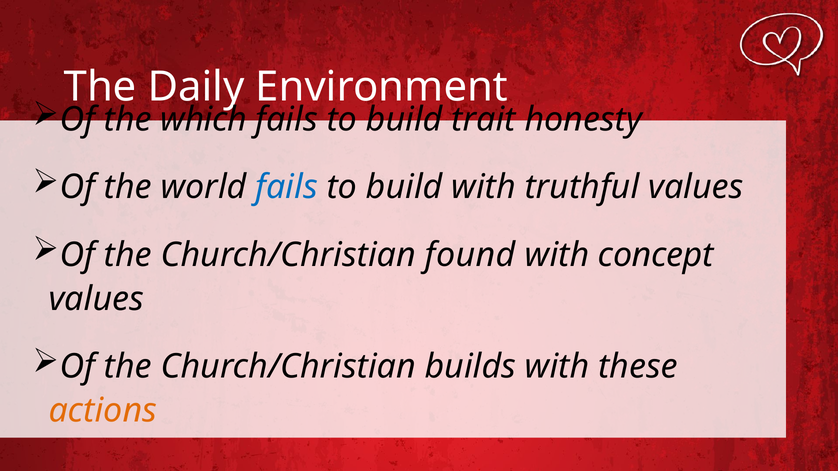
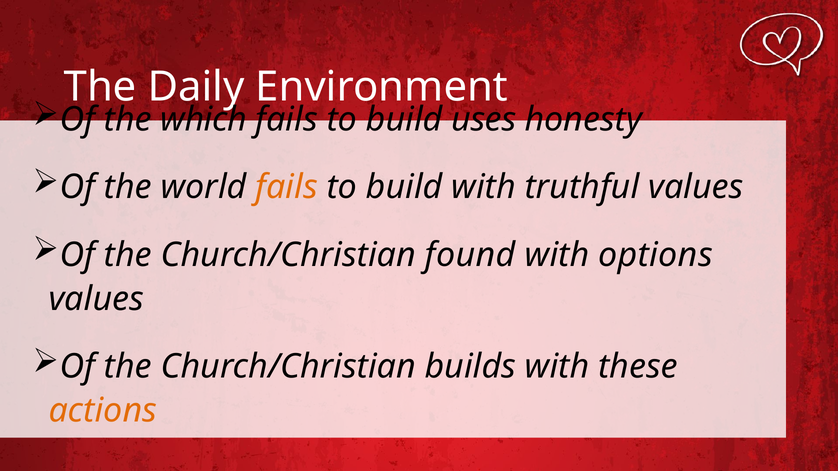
trait: trait -> uses (484, 120)
fails colour: blue -> orange (287, 187)
concept: concept -> options (655, 255)
